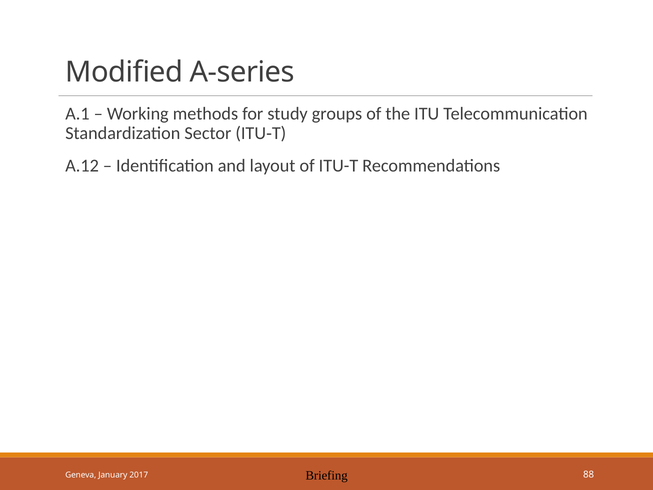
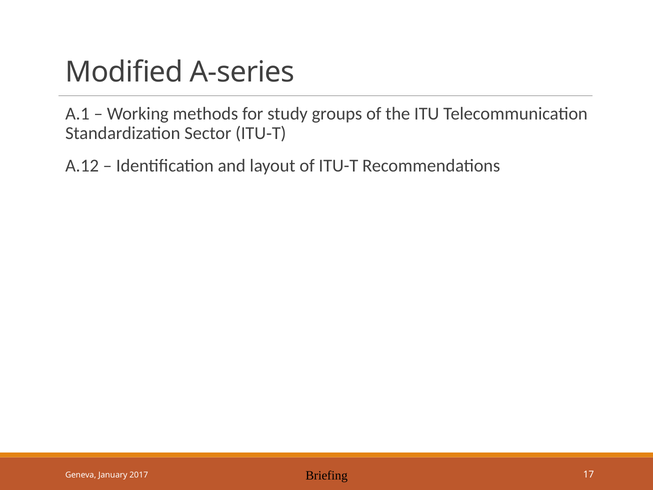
88: 88 -> 17 (589, 474)
